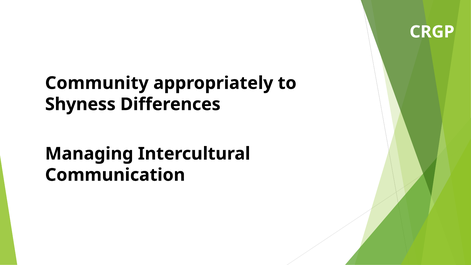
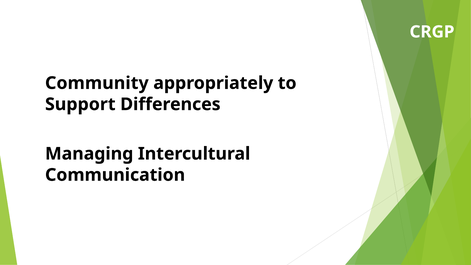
Shyness: Shyness -> Support (80, 104)
